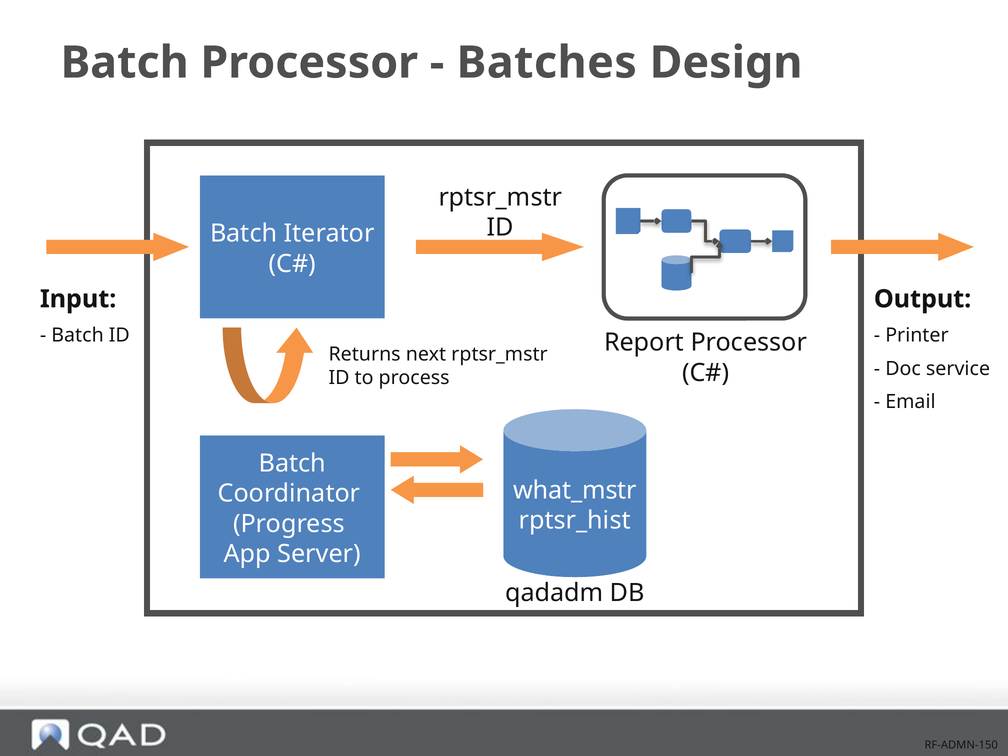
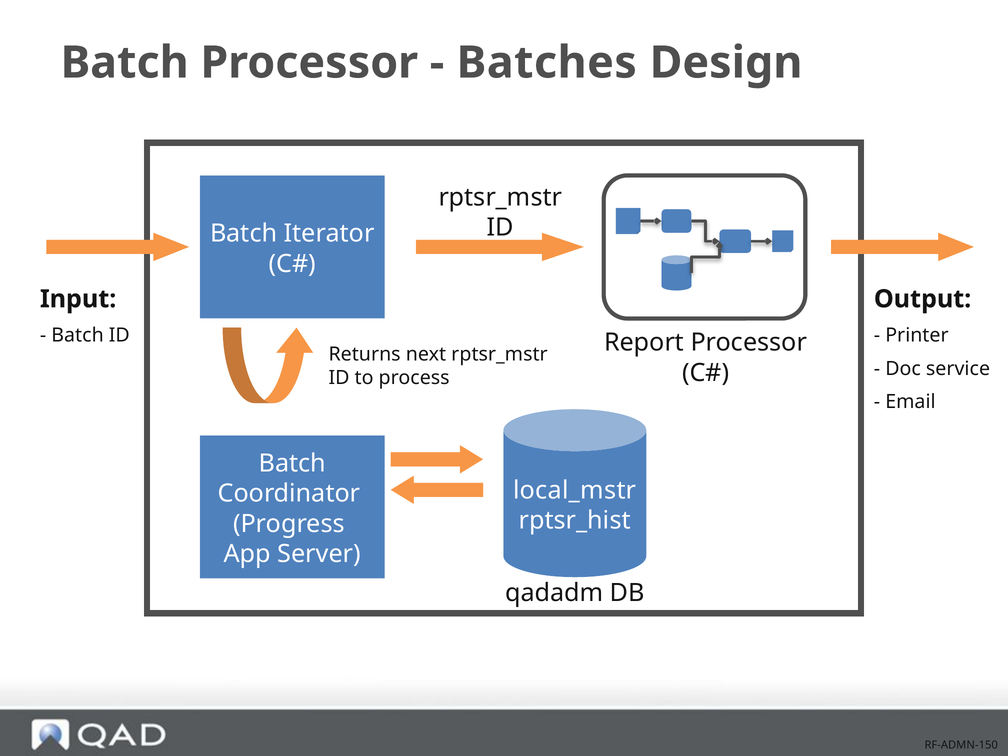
what_mstr: what_mstr -> local_mstr (575, 490)
